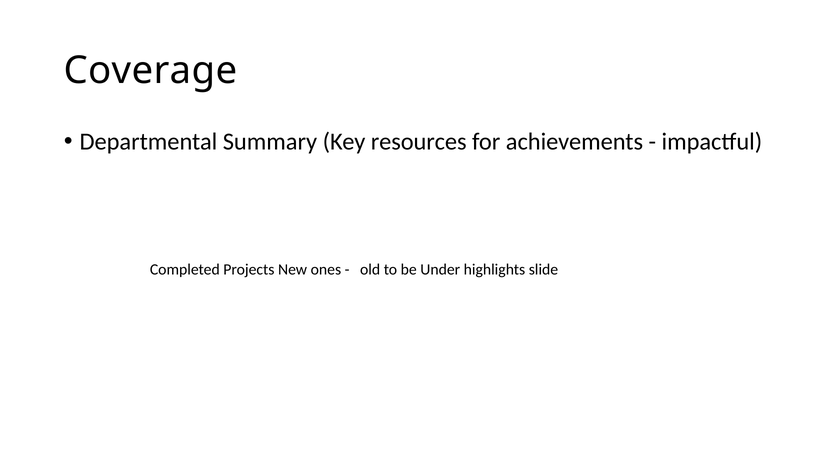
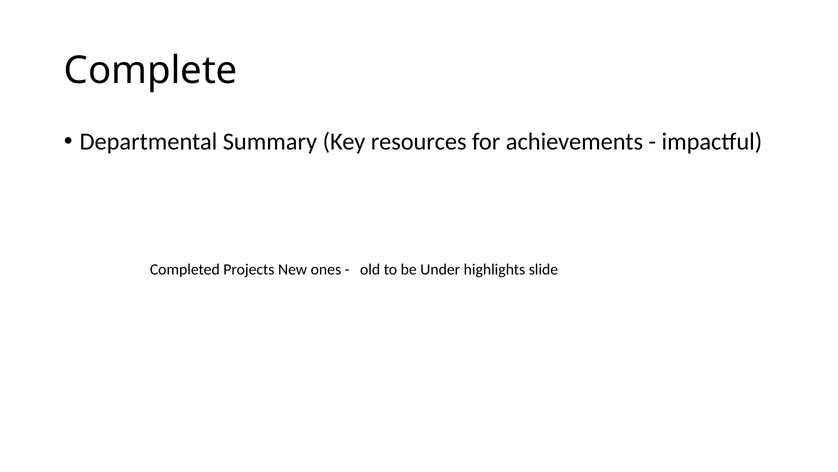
Coverage: Coverage -> Complete (151, 70)
